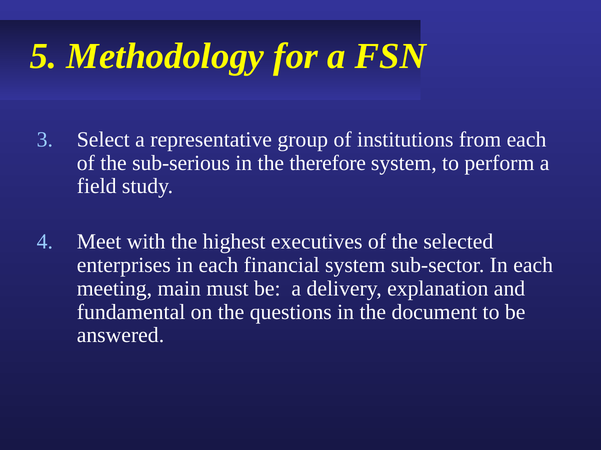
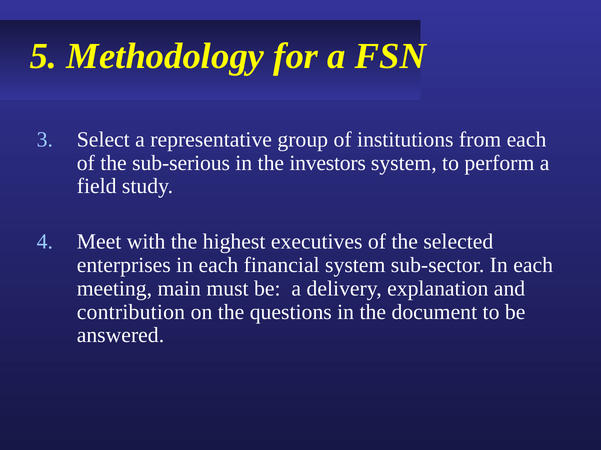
therefore: therefore -> investors (328, 163)
fundamental: fundamental -> contribution (131, 312)
